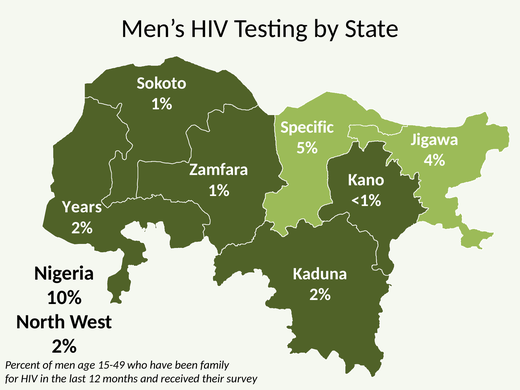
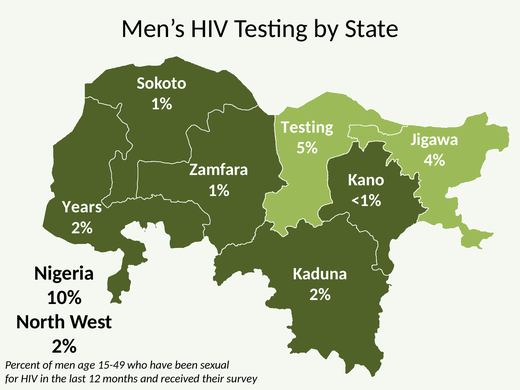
Specific: Specific -> Testing (307, 127)
family: family -> sexual (215, 365)
